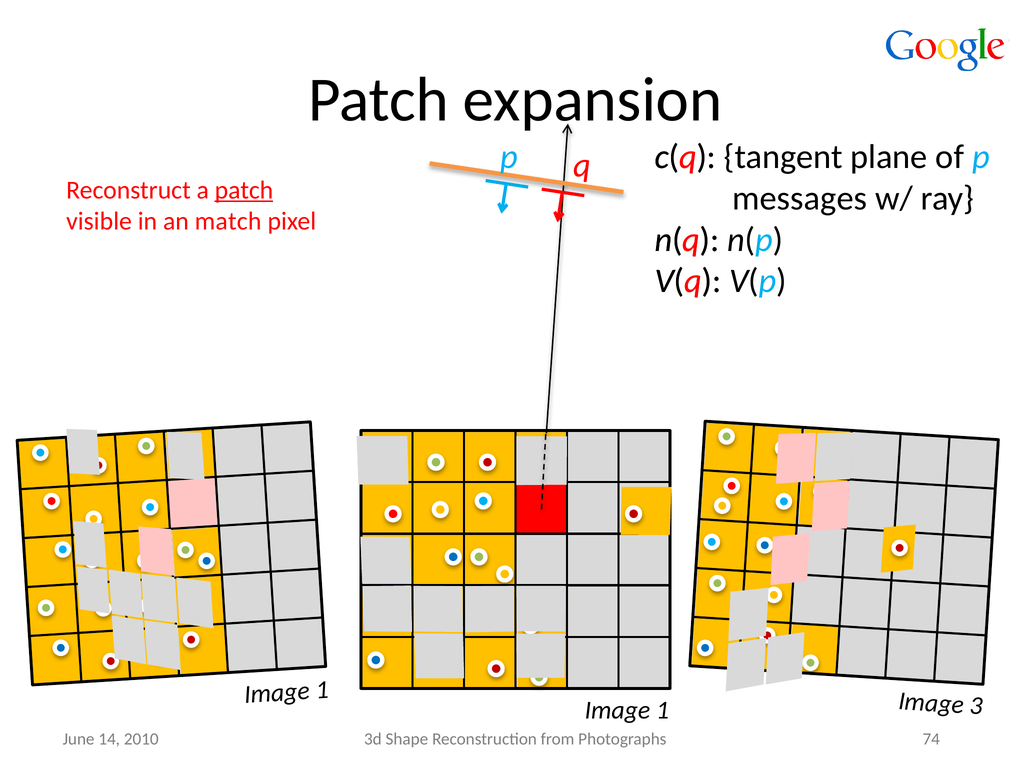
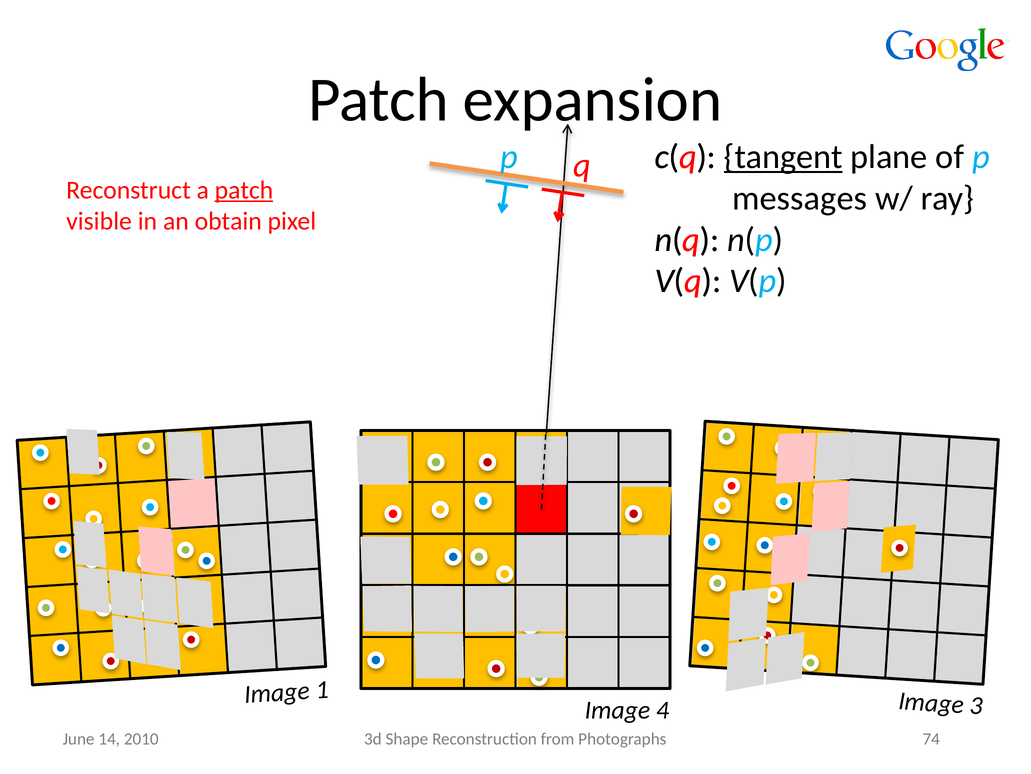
tangent underline: none -> present (783, 157)
match: match -> obtain (228, 221)
1: 1 -> 4 (663, 710)
